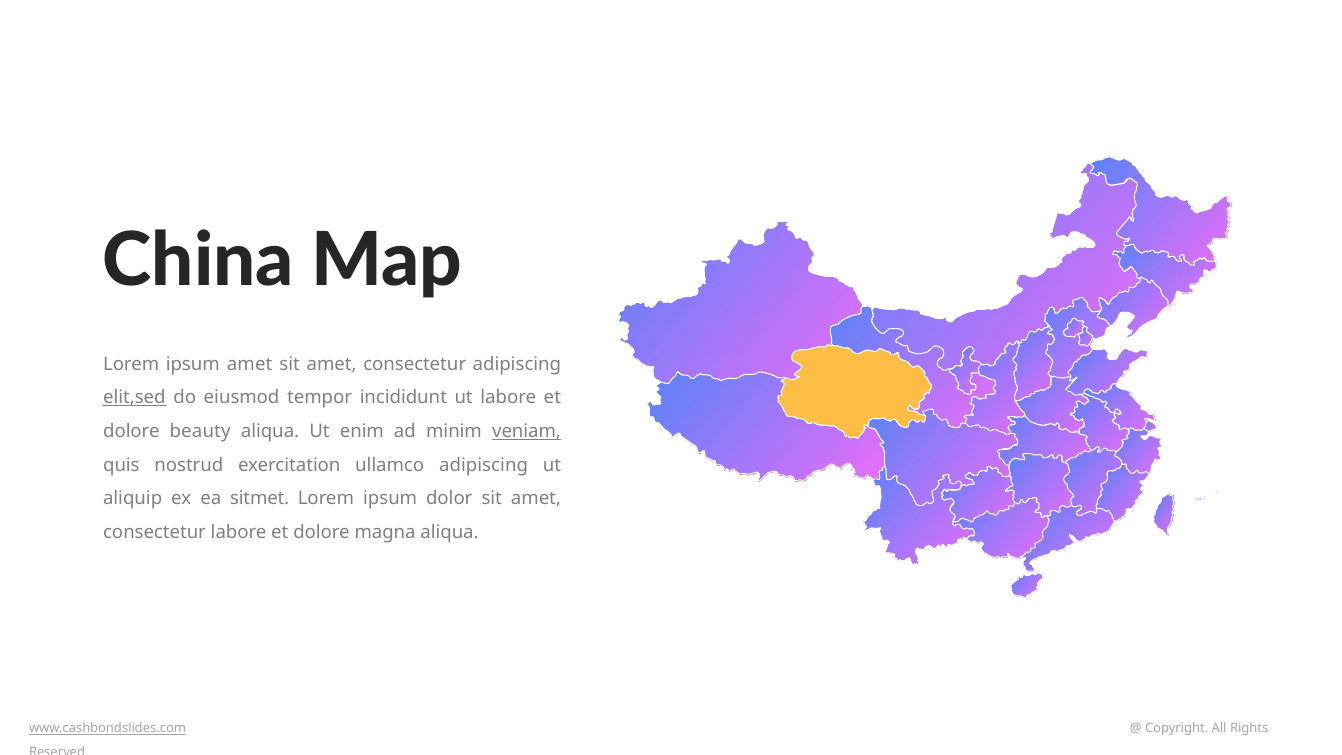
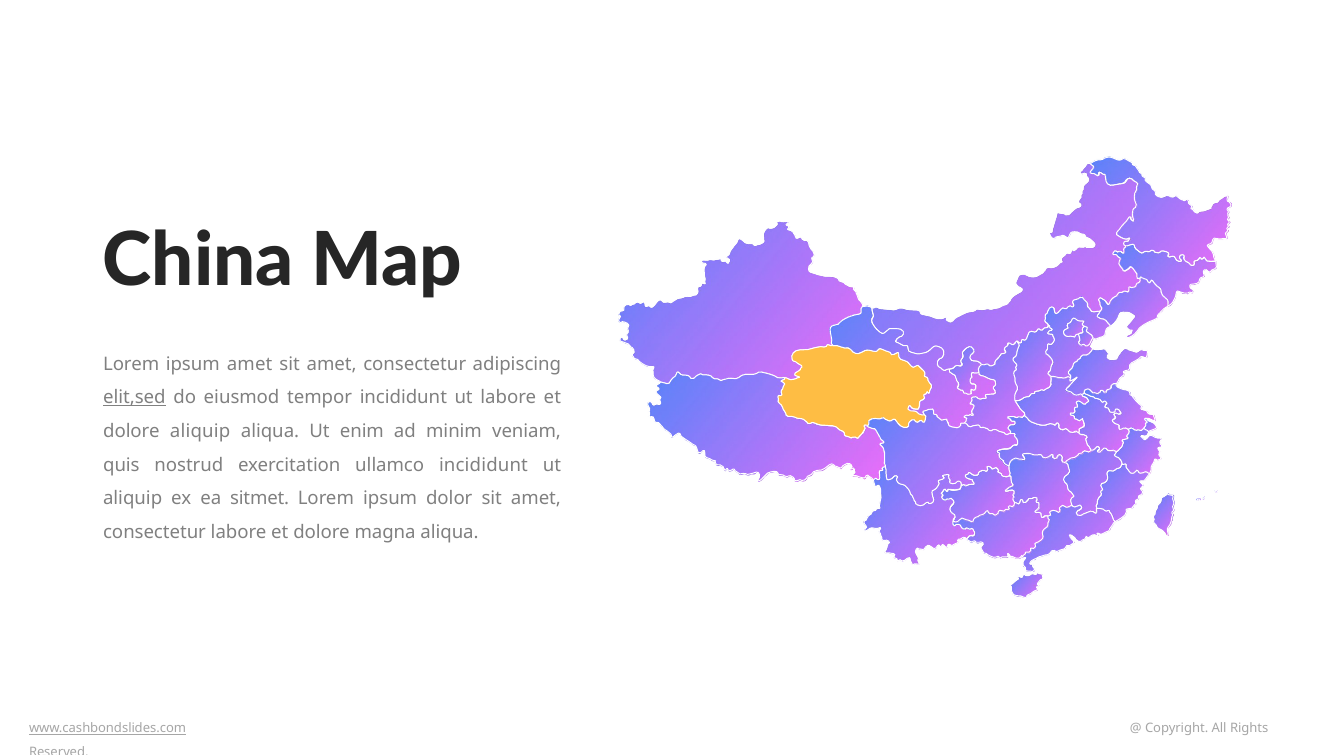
dolore beauty: beauty -> aliquip (200, 431)
veniam underline: present -> none (527, 431)
ullamco adipiscing: adipiscing -> incididunt (483, 465)
